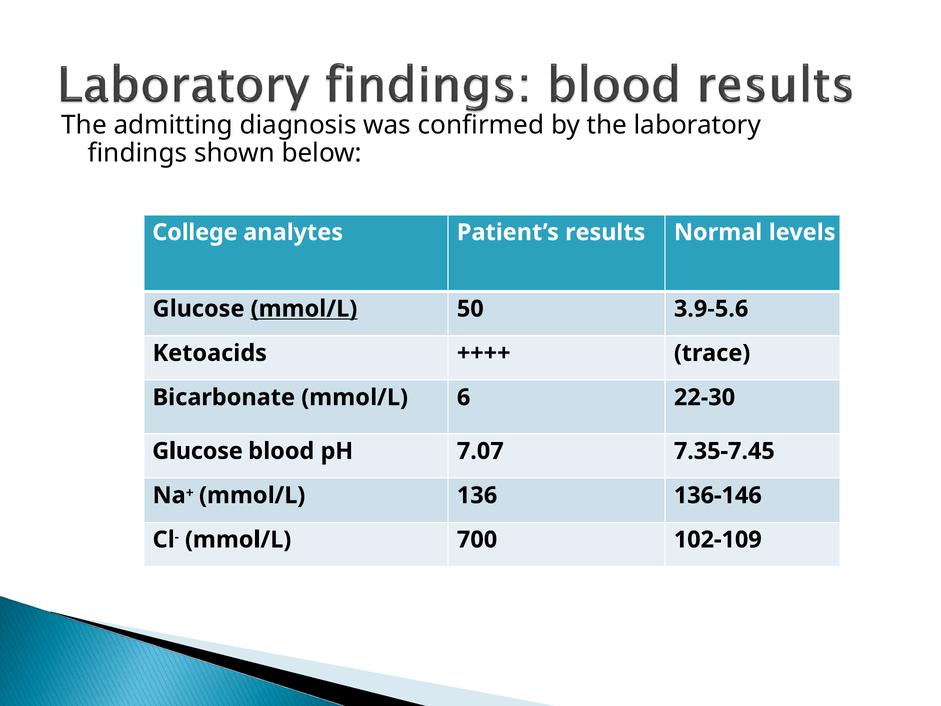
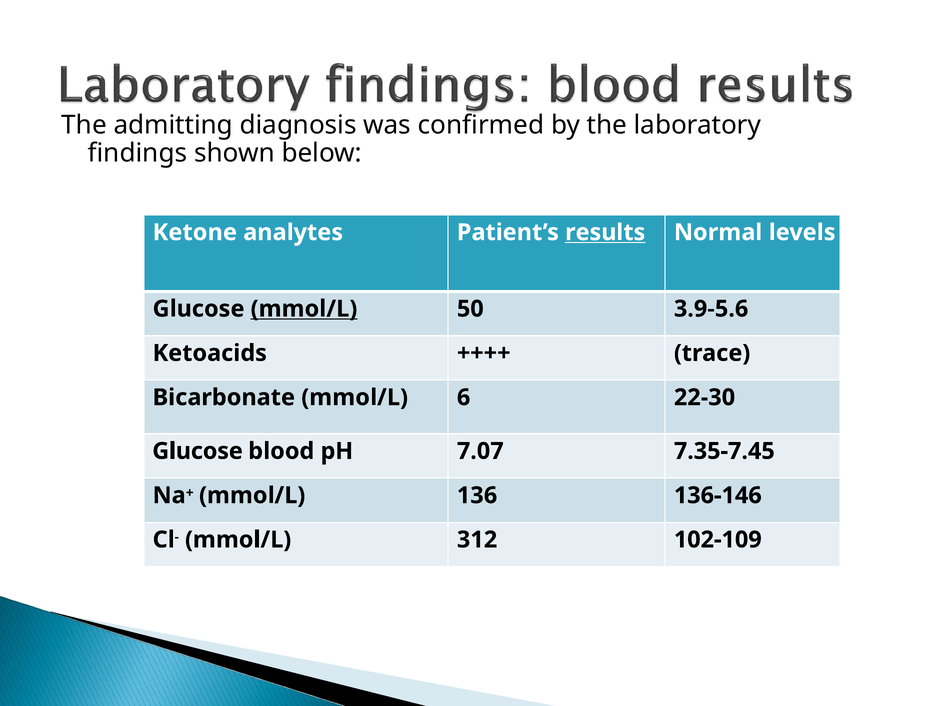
College: College -> Ketone (195, 232)
results underline: none -> present (605, 232)
700: 700 -> 312 (477, 539)
